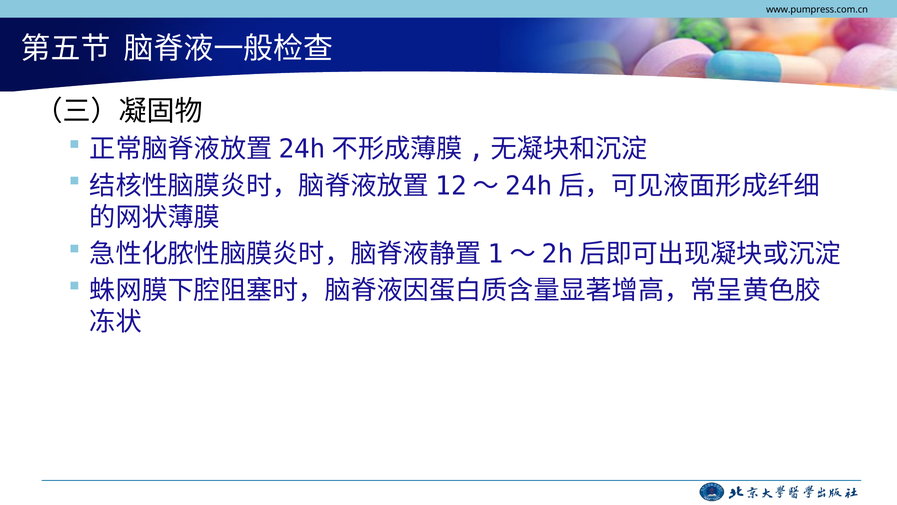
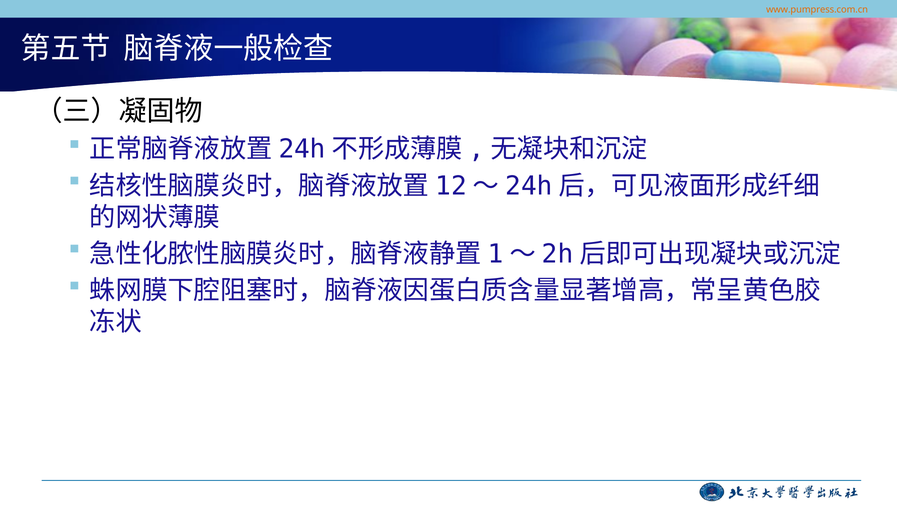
www.pumpress.com.cn colour: black -> orange (817, 10)
